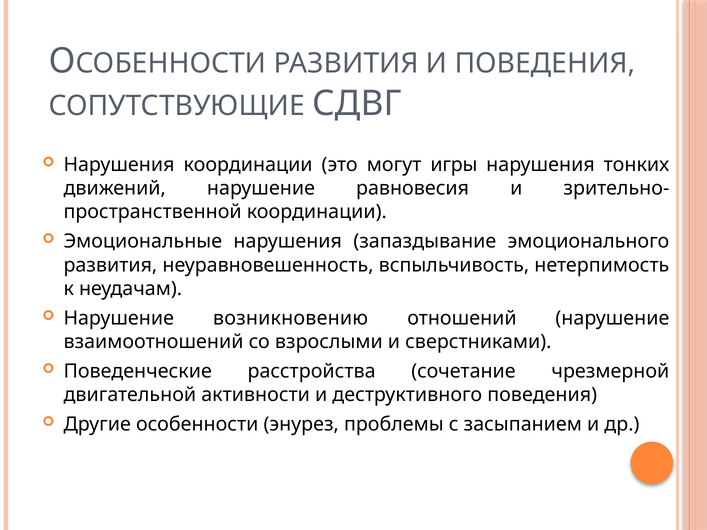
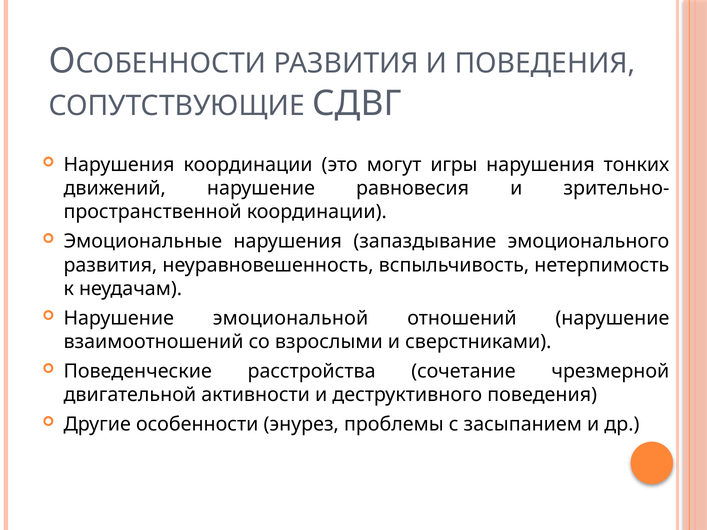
возникновению: возникновению -> эмоциональной (291, 318)
